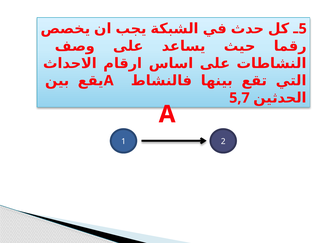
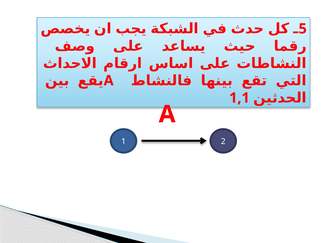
5,7: 5,7 -> 1,1 (239, 98)
